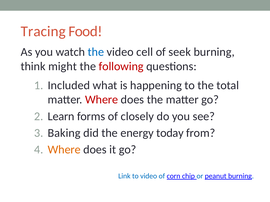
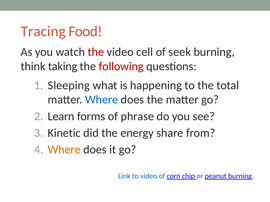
the colour: blue -> red (96, 52)
might: might -> taking (63, 67)
Included: Included -> Sleeping (69, 85)
Where colour: red -> blue (102, 100)
closely: closely -> phrase (137, 117)
Baking: Baking -> Kinetic (64, 133)
today: today -> share (170, 133)
